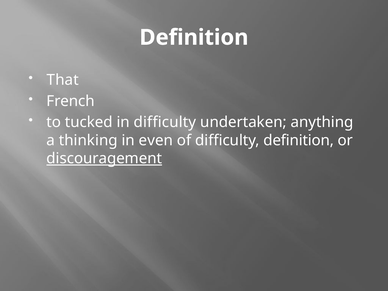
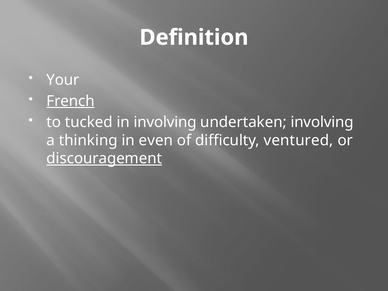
That: That -> Your (63, 80)
French underline: none -> present (71, 101)
in difficulty: difficulty -> involving (165, 122)
undertaken anything: anything -> involving (322, 122)
difficulty definition: definition -> ventured (298, 140)
